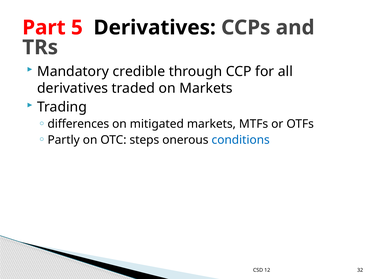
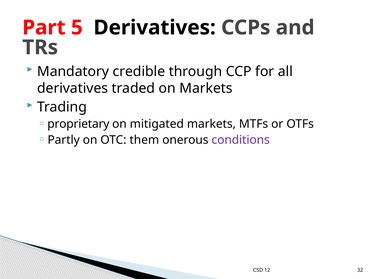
differences: differences -> proprietary (78, 124)
steps: steps -> them (144, 140)
conditions colour: blue -> purple (241, 140)
